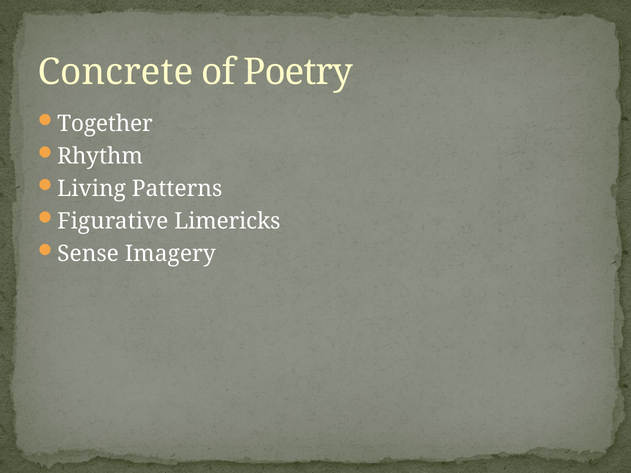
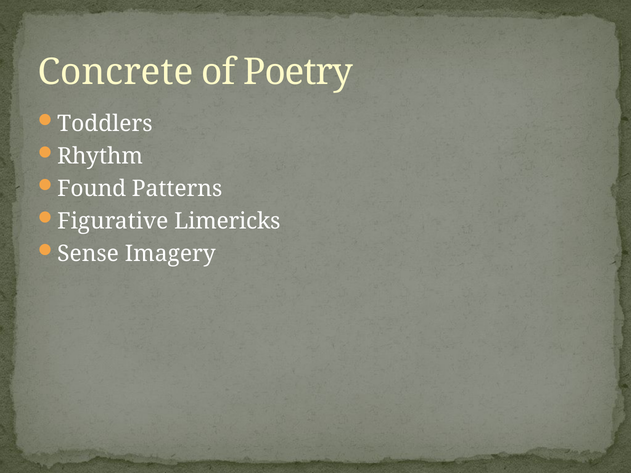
Together: Together -> Toddlers (105, 124)
Living: Living -> Found (92, 189)
